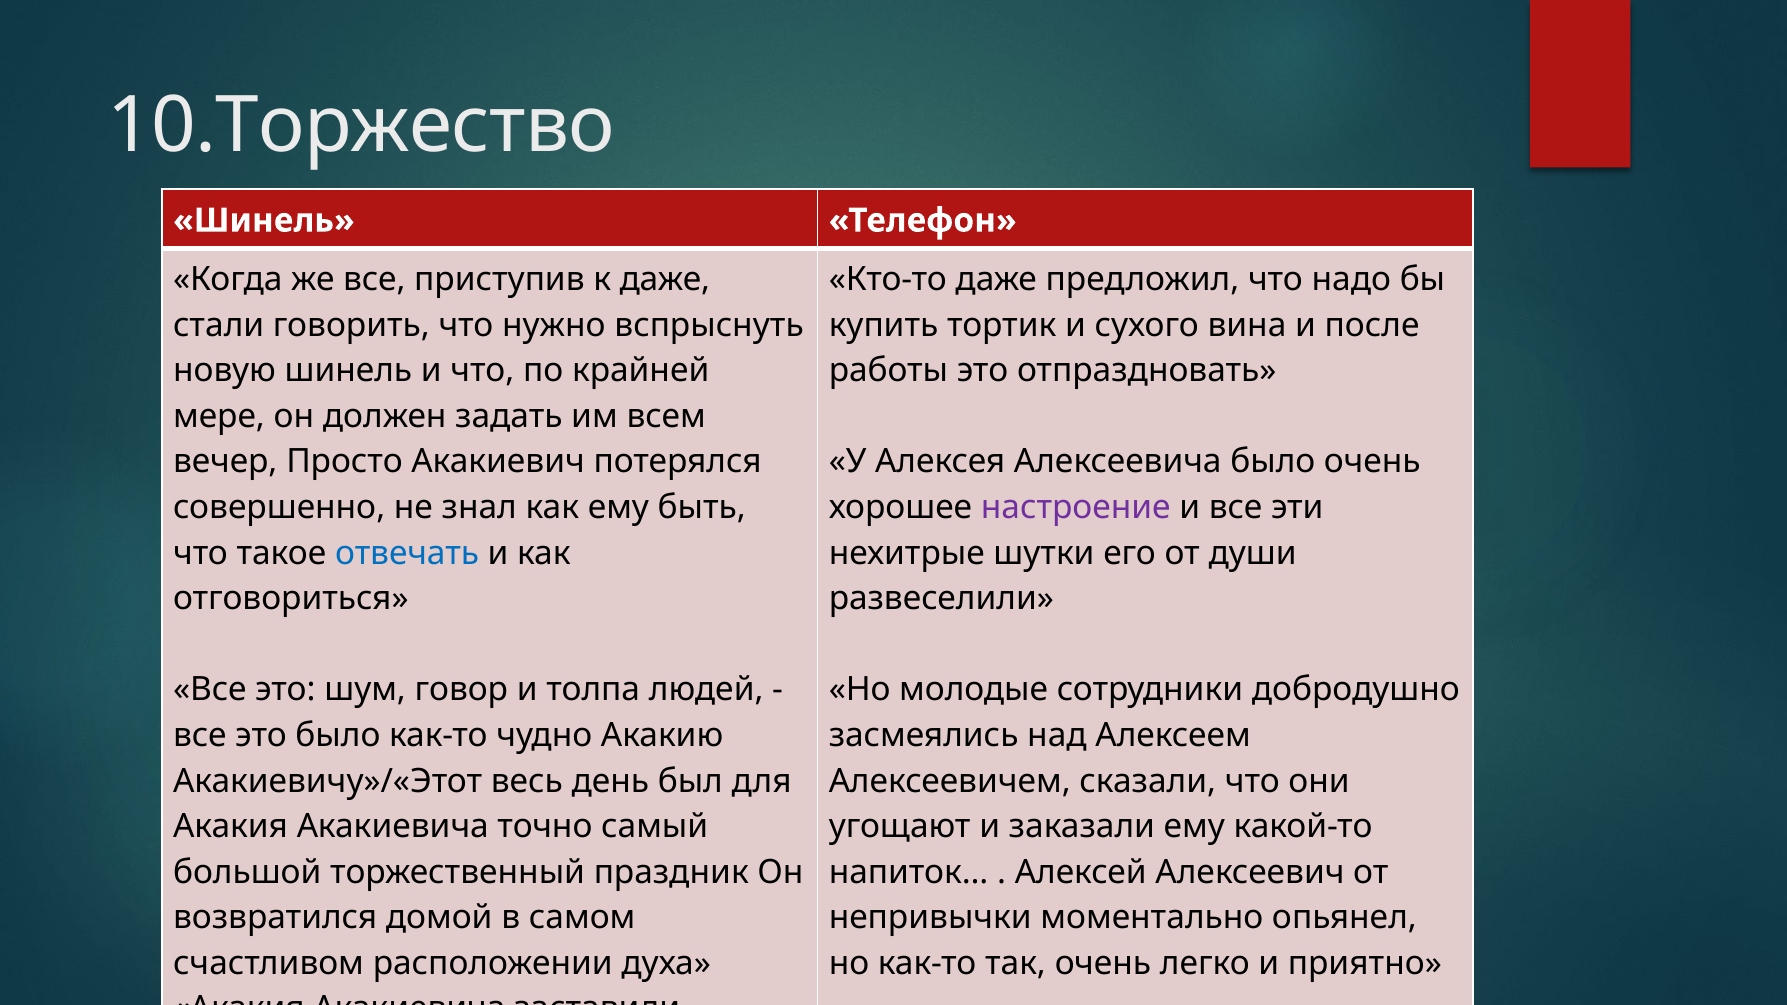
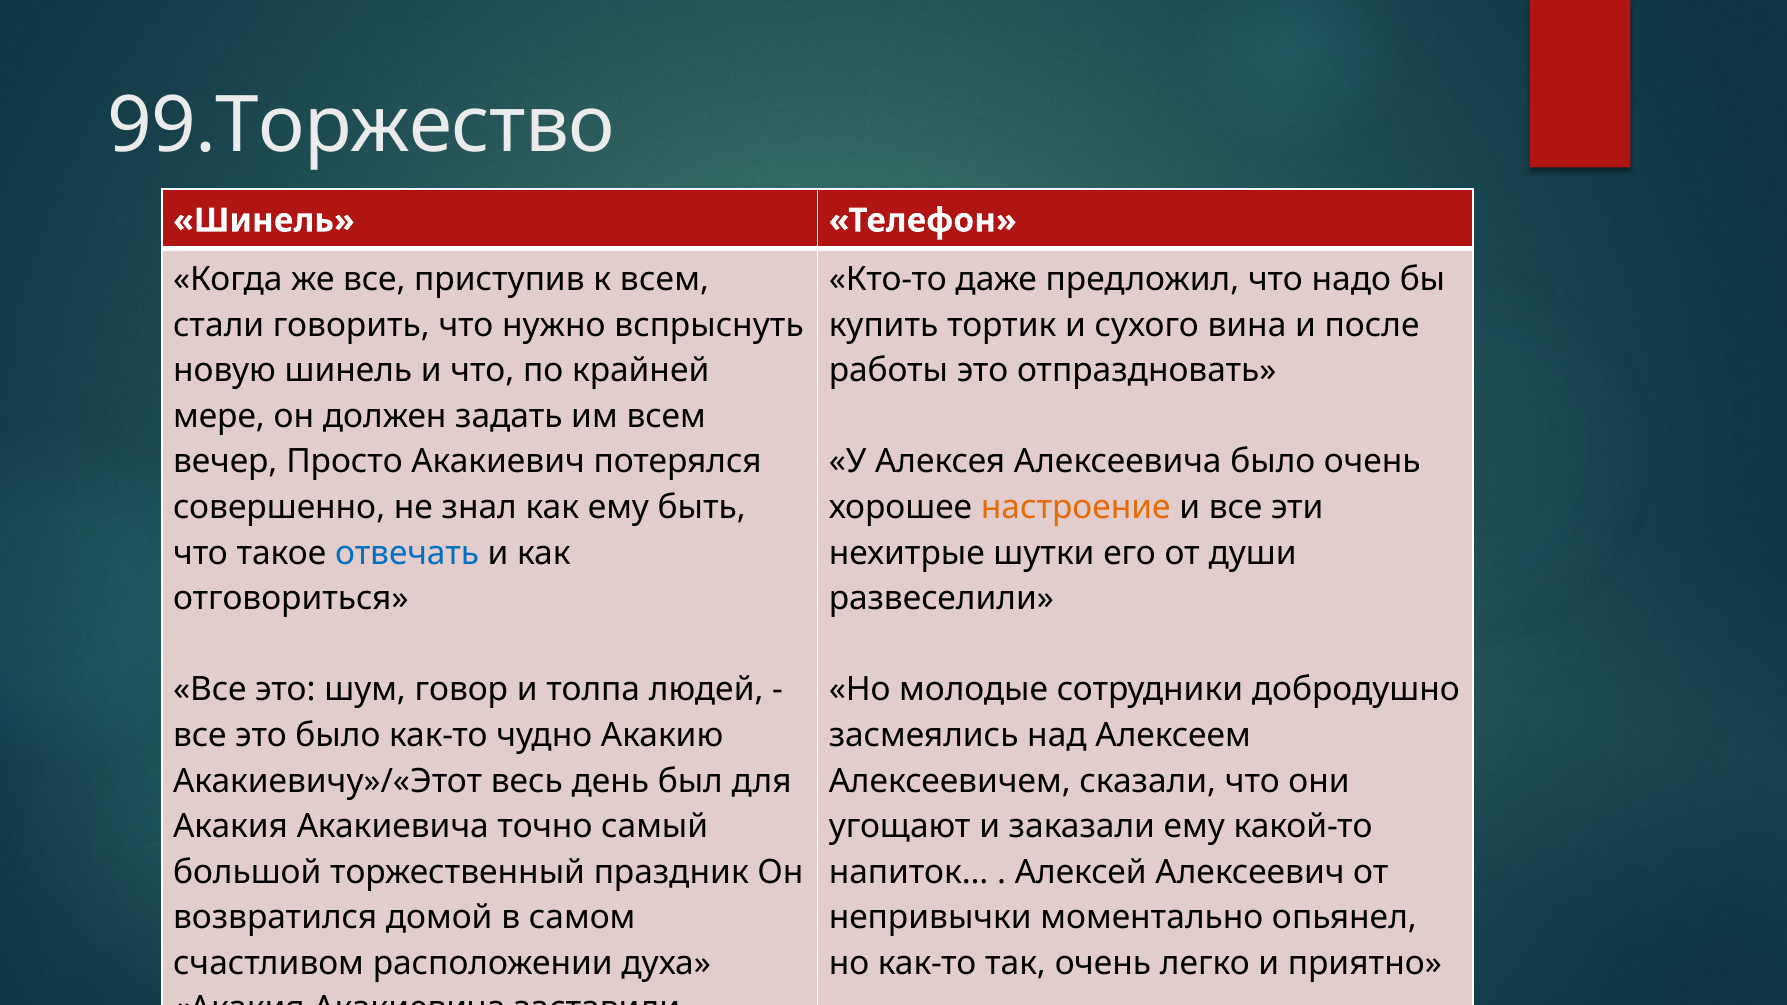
10.Торжество: 10.Торжество -> 99.Торжество (361, 125)
к даже: даже -> всем (665, 280)
настроение colour: purple -> orange (1076, 508)
